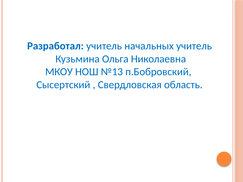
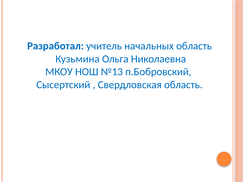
начальных учитель: учитель -> область (194, 46)
